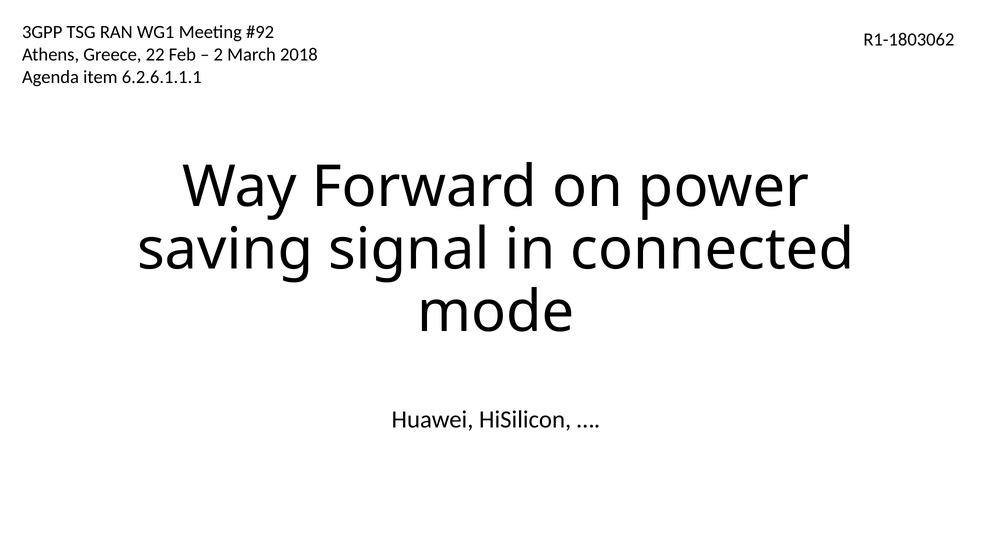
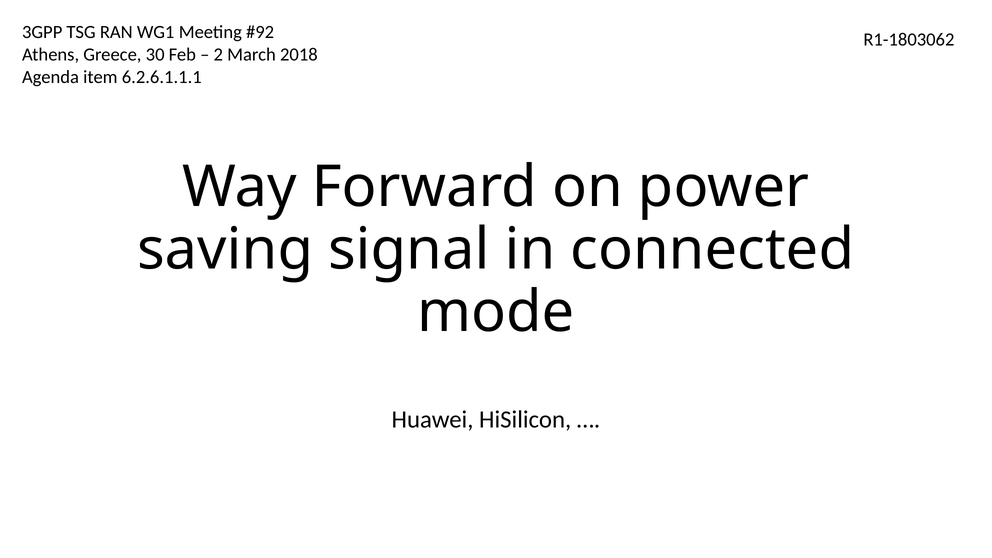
22: 22 -> 30 (155, 55)
